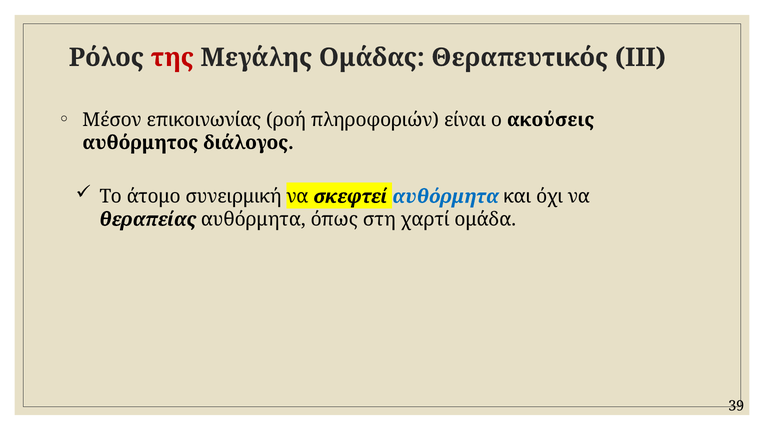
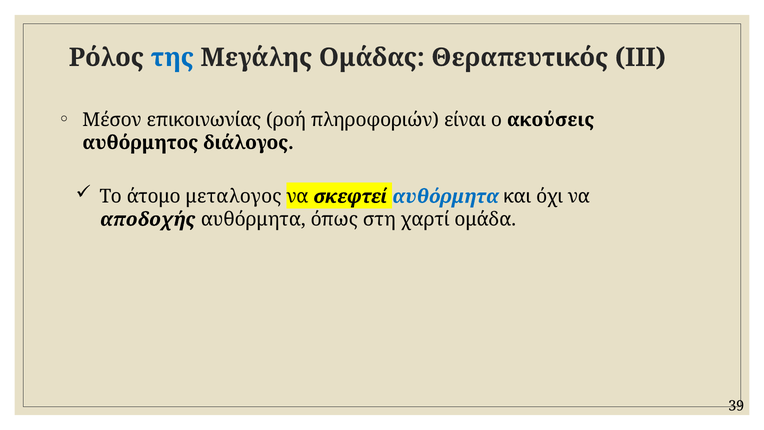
της colour: red -> blue (172, 57)
συνειρμική: συνειρμική -> μεταλογος (234, 196)
θεραπείας: θεραπείας -> αποδοχής (148, 219)
